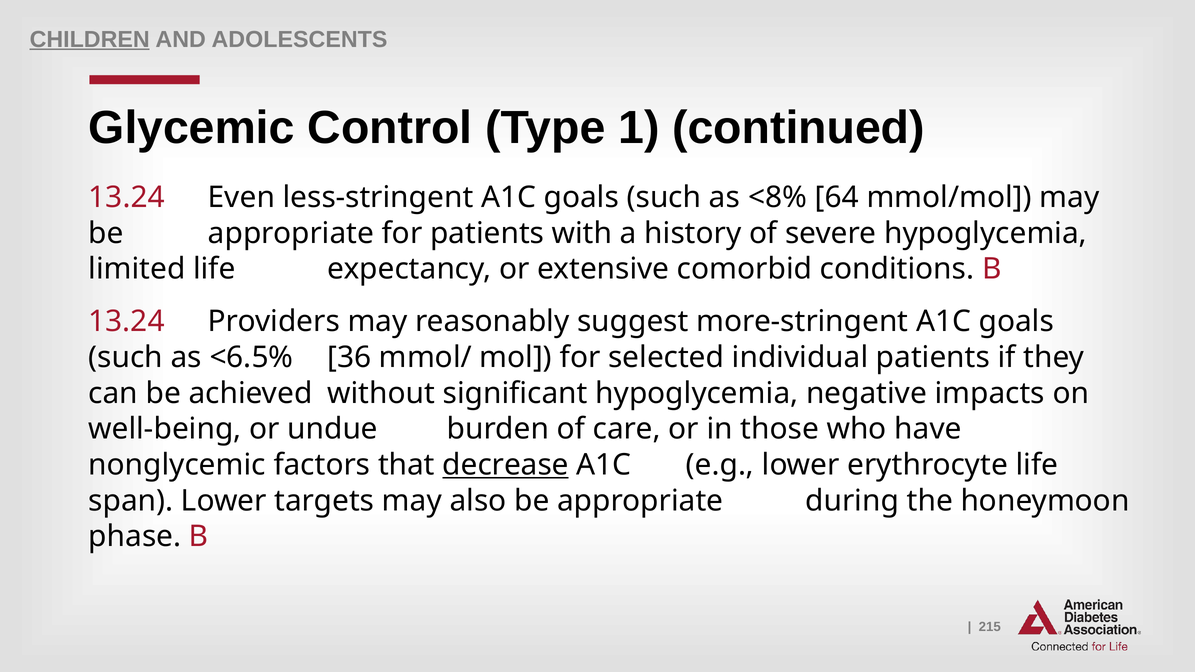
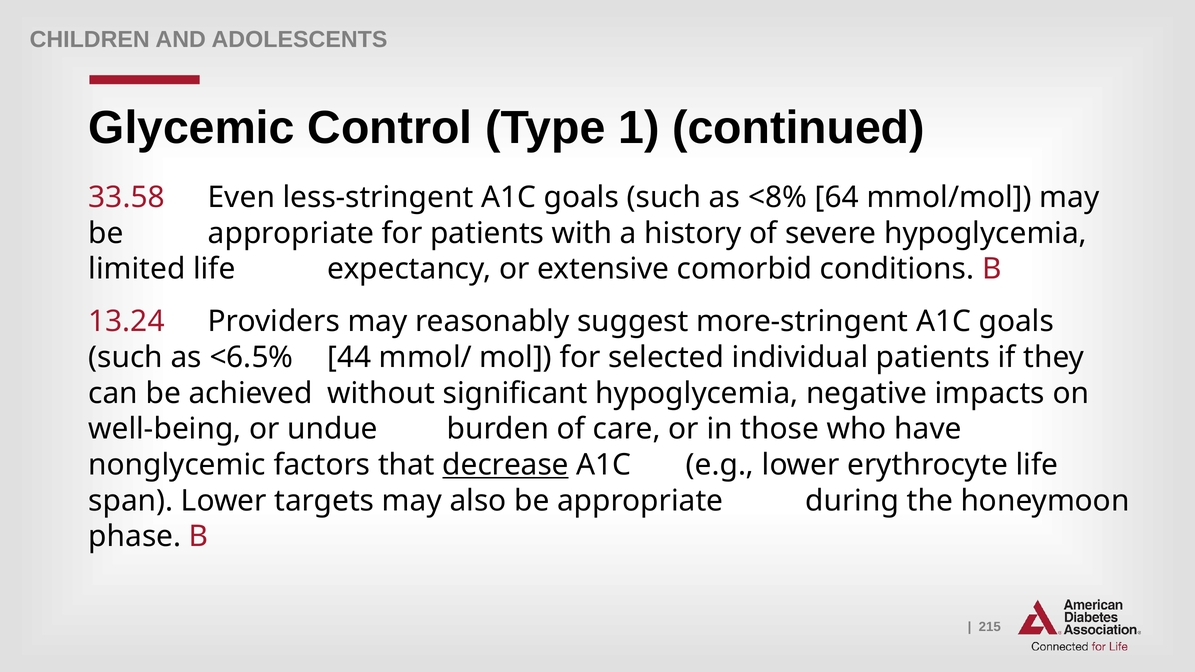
CHILDREN underline: present -> none (90, 39)
13.24: 13.24 -> 33.58 (127, 197)
36: 36 -> 44 (349, 357)
